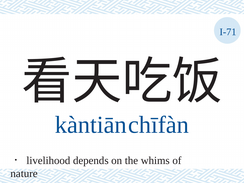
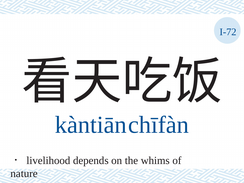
I-71: I-71 -> I-72 (228, 32)
